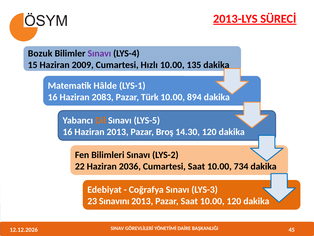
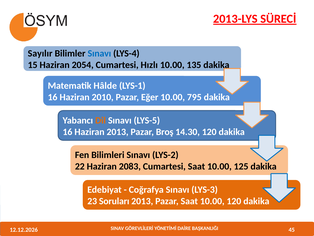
Bozuk: Bozuk -> Sayılır (40, 53)
Sınavı colour: purple -> blue (99, 53)
2009: 2009 -> 2054 (83, 65)
2083: 2083 -> 2010 (103, 97)
Türk: Türk -> Eğer (150, 97)
894: 894 -> 795 (194, 97)
2036: 2036 -> 2083 (130, 166)
734: 734 -> 125 (241, 166)
Sınavını: Sınavını -> Soruları (114, 201)
